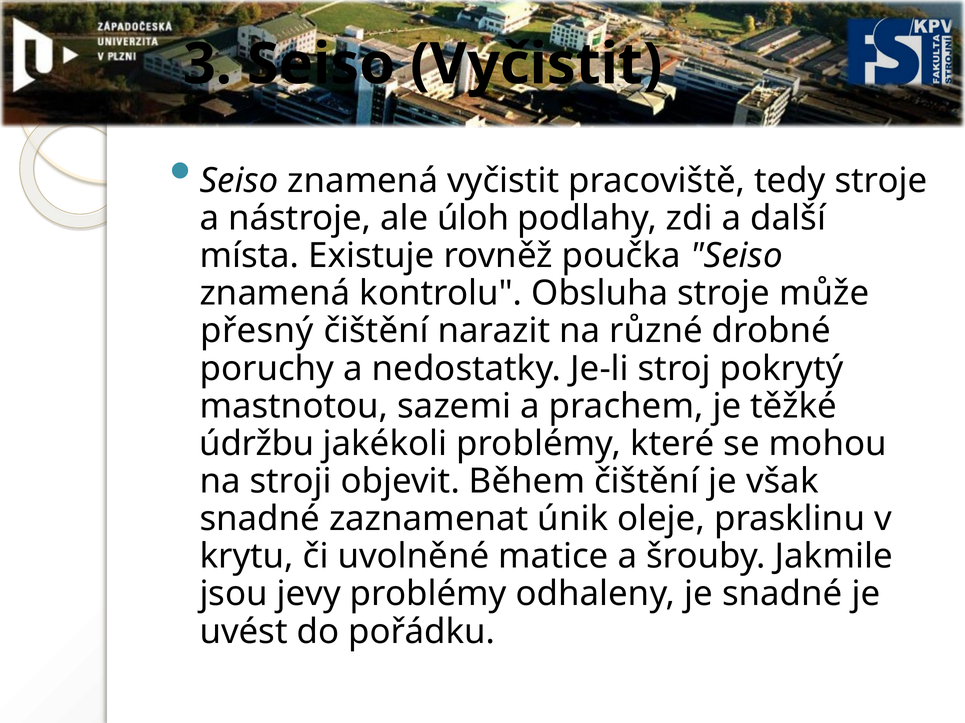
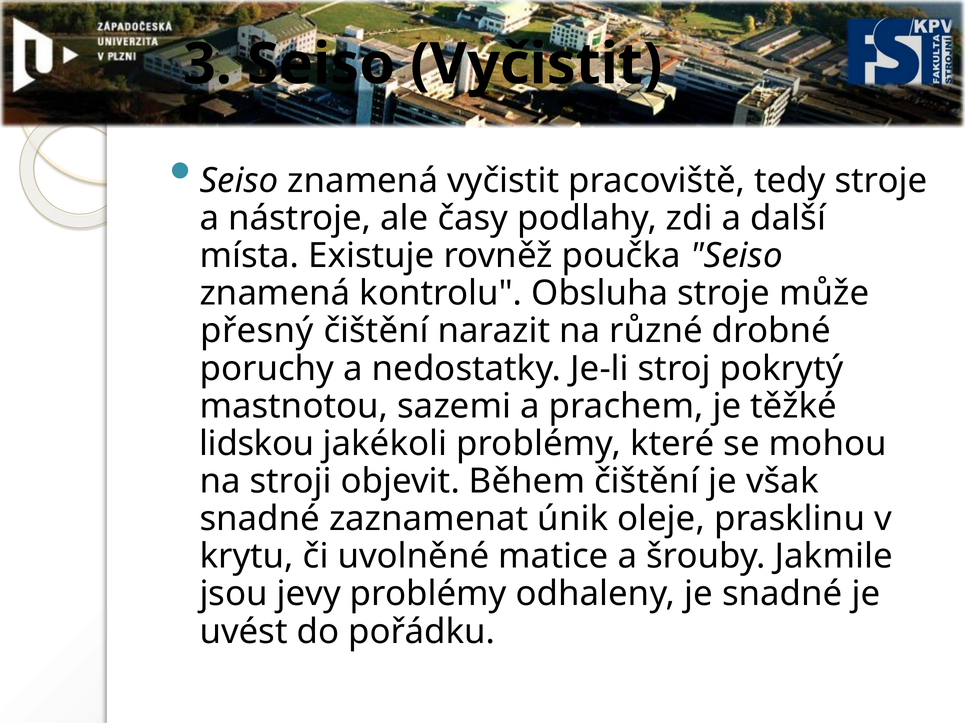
úloh: úloh -> časy (473, 219)
údržbu: údržbu -> lidskou (257, 444)
